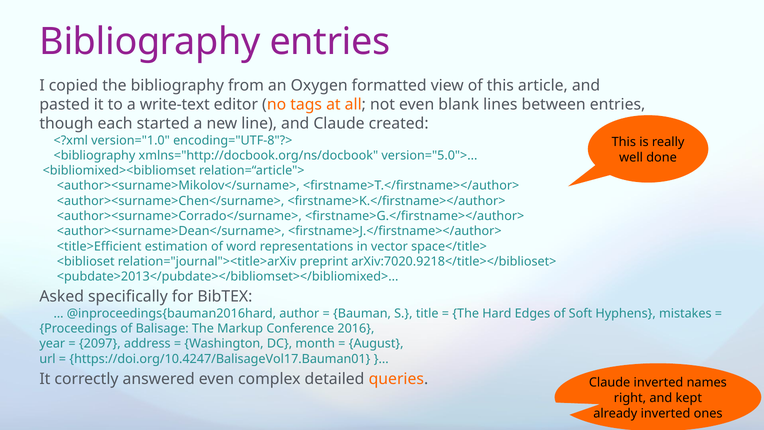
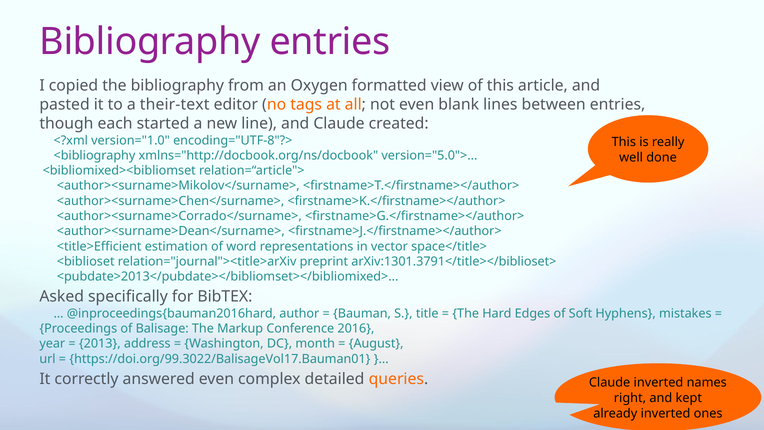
write-text: write-text -> their-text (175, 105)
arXiv:7020.9218</title></biblioset>: arXiv:7020.9218</title></biblioset> -> arXiv:1301.3791</title></biblioset> (454, 261)
2097: 2097 -> 2013 (100, 344)
https://doi.org/10.4247/BalisageVol17.Bauman01: https://doi.org/10.4247/BalisageVol17.Bauman01 -> https://doi.org/99.3022/BalisageVol17.Bauman01 (220, 359)
